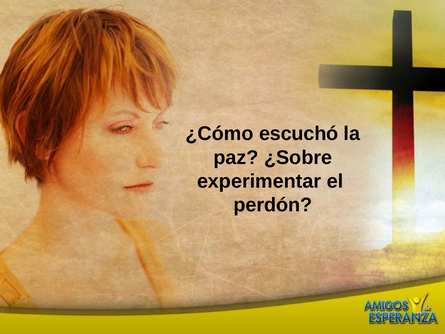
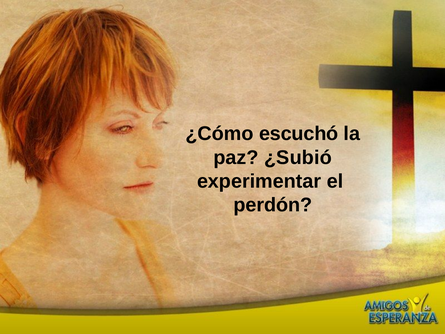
¿Sobre: ¿Sobre -> ¿Subió (298, 157)
